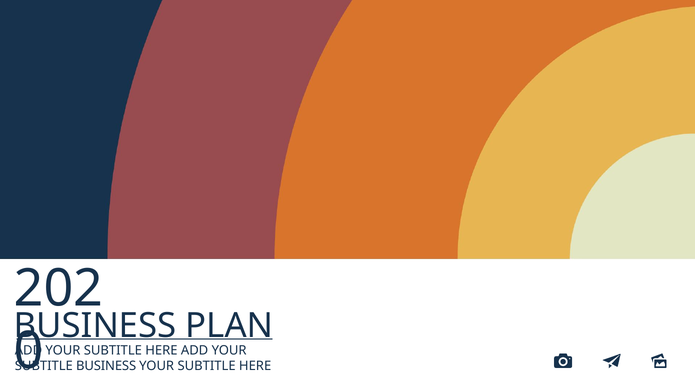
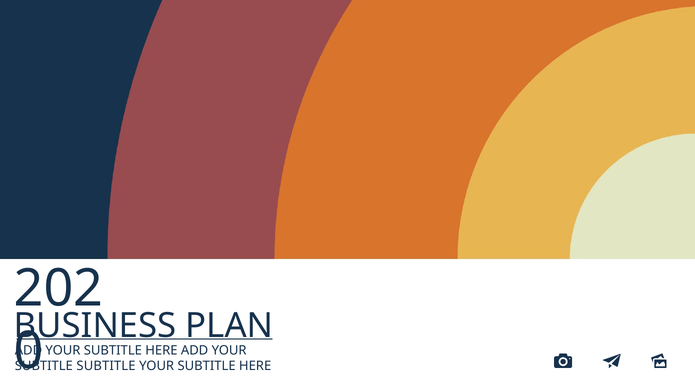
BUSINESS: BUSINESS -> SUBTITLE (106, 366)
